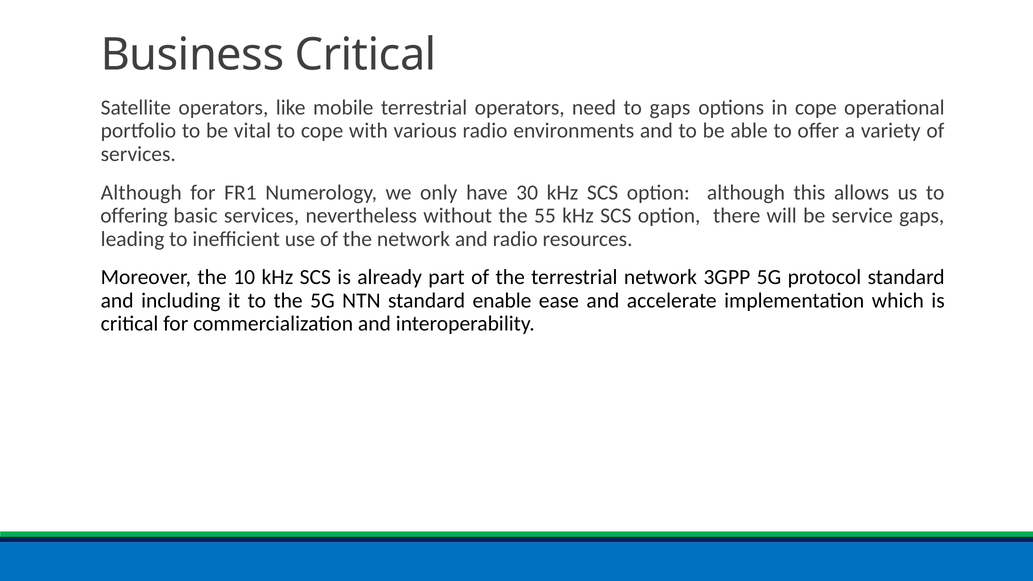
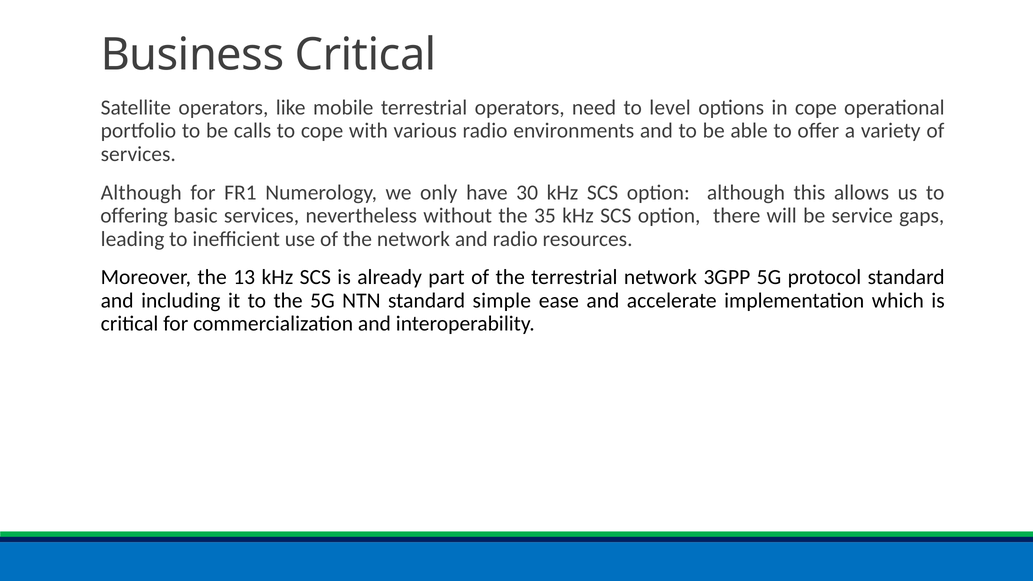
to gaps: gaps -> level (670, 108)
vital: vital -> calls (253, 131)
55: 55 -> 35 (545, 216)
10: 10 -> 13 (244, 277)
enable: enable -> simple (502, 300)
